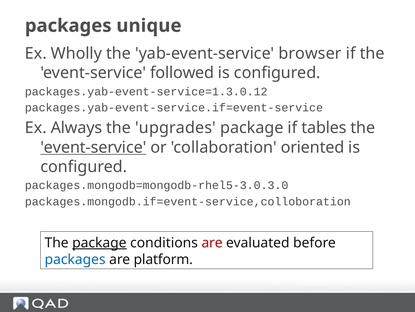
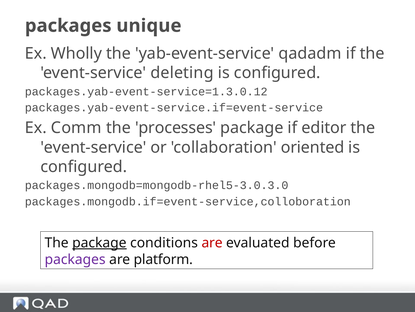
browser: browser -> qadadm (310, 53)
followed: followed -> deleting (182, 73)
Always: Always -> Comm (76, 128)
upgrades: upgrades -> processes (176, 128)
tables: tables -> editor (324, 128)
event-service underline: present -> none (93, 147)
packages colour: blue -> purple (75, 259)
